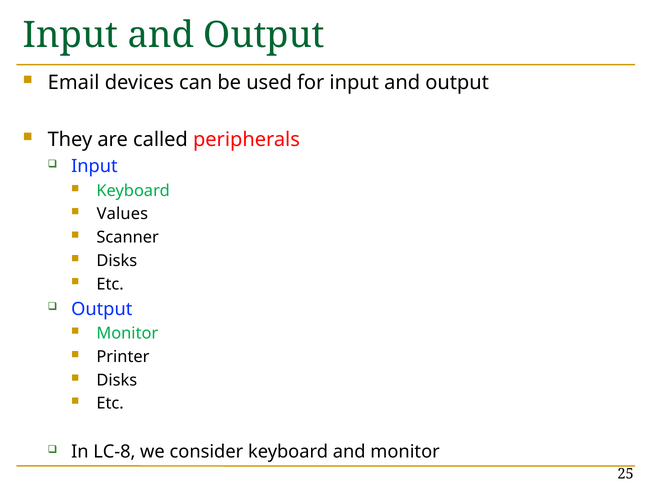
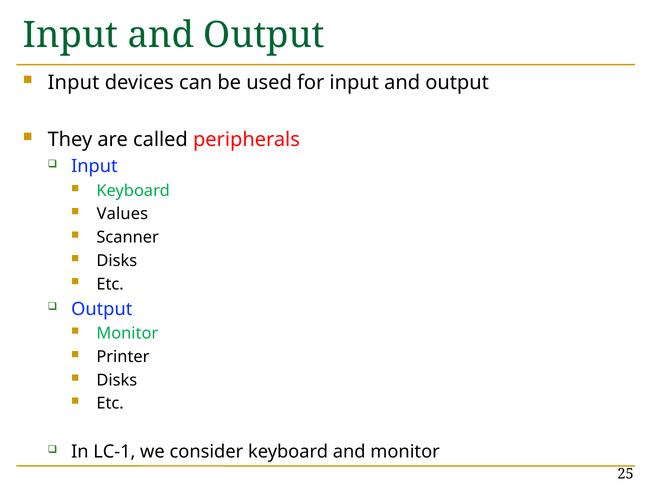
Email: Email -> Input (74, 82)
LC-8: LC-8 -> LC-1 (114, 452)
